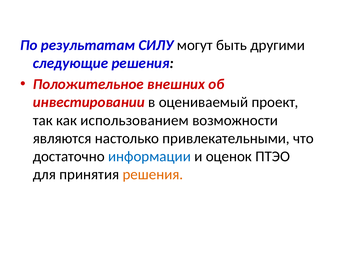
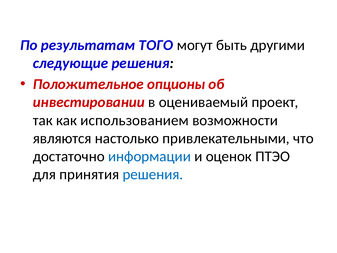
СИЛУ: СИЛУ -> ТОГО (156, 45)
внешних: внешних -> опционы (176, 84)
решения colour: orange -> blue (153, 174)
